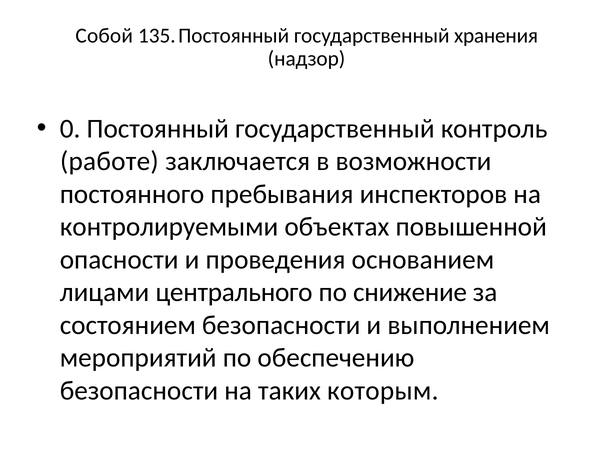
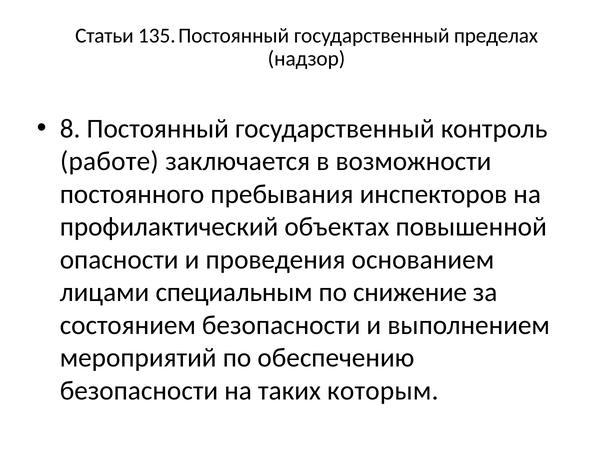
Собой: Собой -> Статьи (104, 36)
хранения: хранения -> пределах (496, 36)
0: 0 -> 8 (70, 129)
контролируемыми: контролируемыми -> профилактический (169, 227)
центрального: центрального -> специальным (234, 292)
